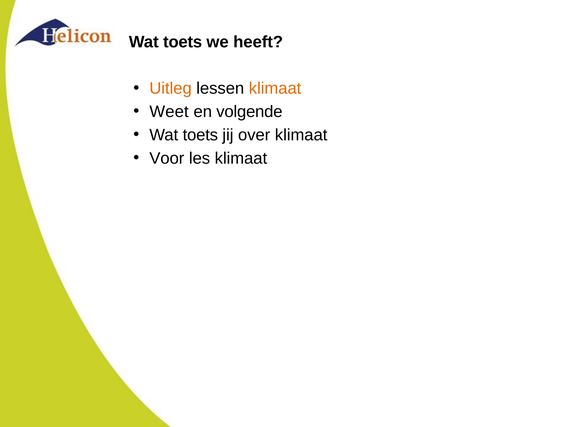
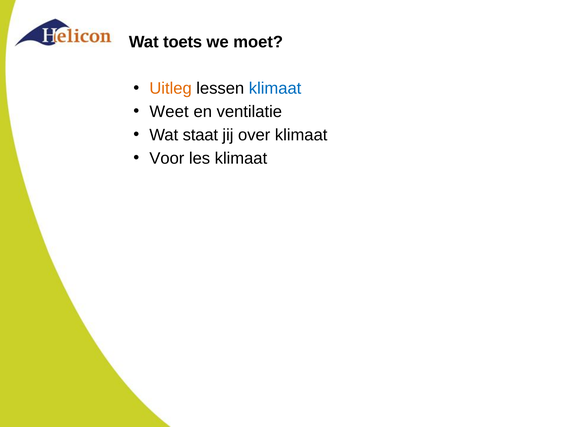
heeft: heeft -> moet (258, 42)
klimaat colour: orange -> blue (275, 88)
volgende: volgende -> ventilatie (249, 112)
toets: toets -> staat (200, 135)
